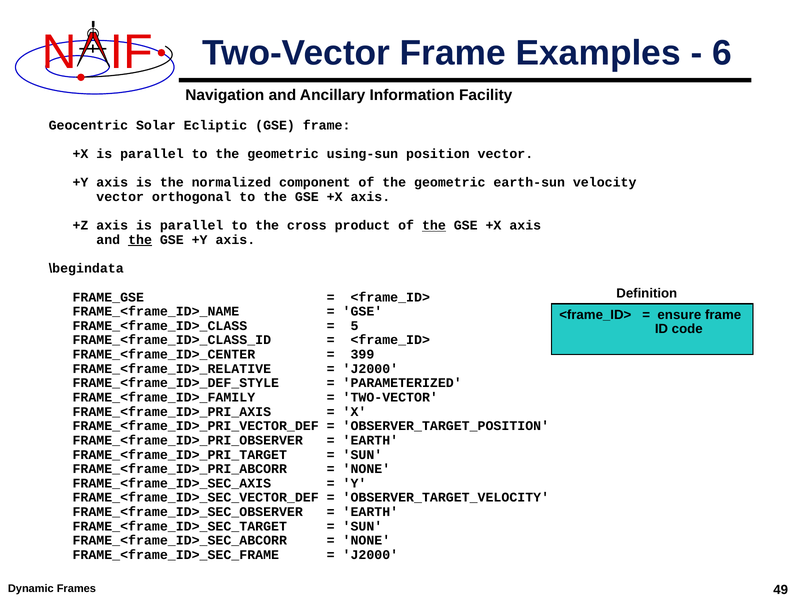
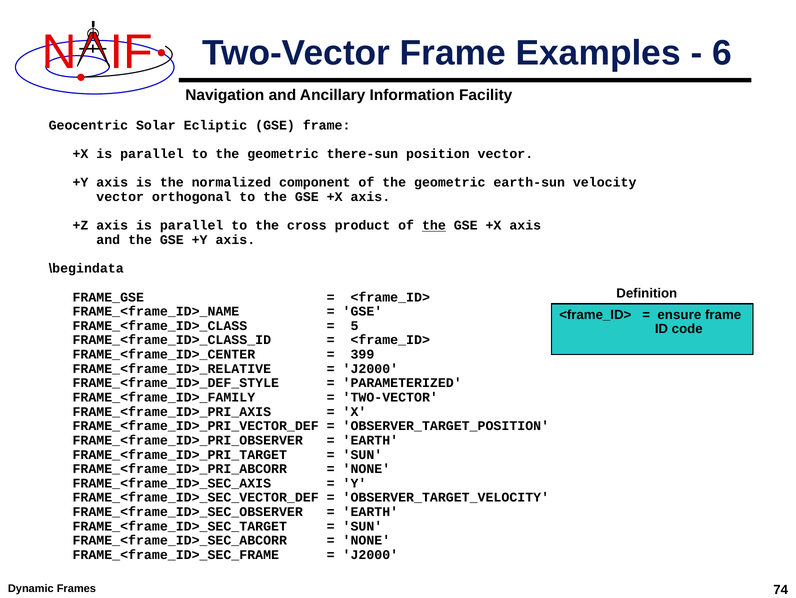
using-sun: using-sun -> there-sun (362, 154)
the underline: present -> none (140, 240)
49: 49 -> 74 (781, 589)
